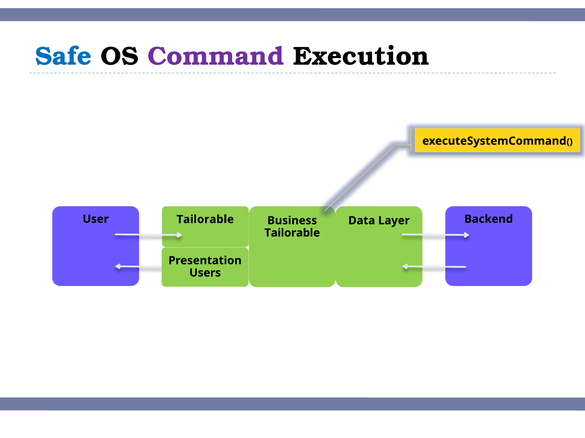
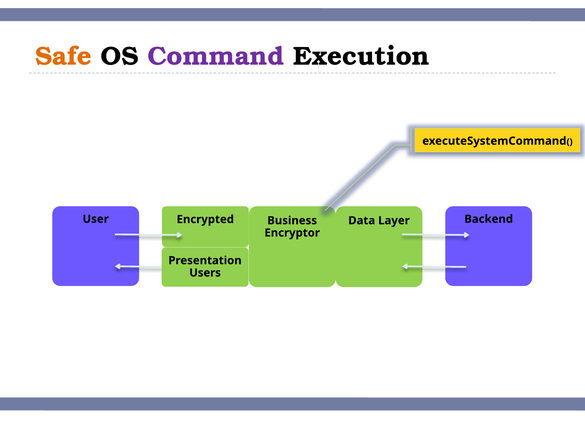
Safe colour: blue -> orange (63, 56)
Tailorable: Tailorable -> Encrypted (205, 220)
Tailorable: Tailorable -> Encryptor (292, 233)
